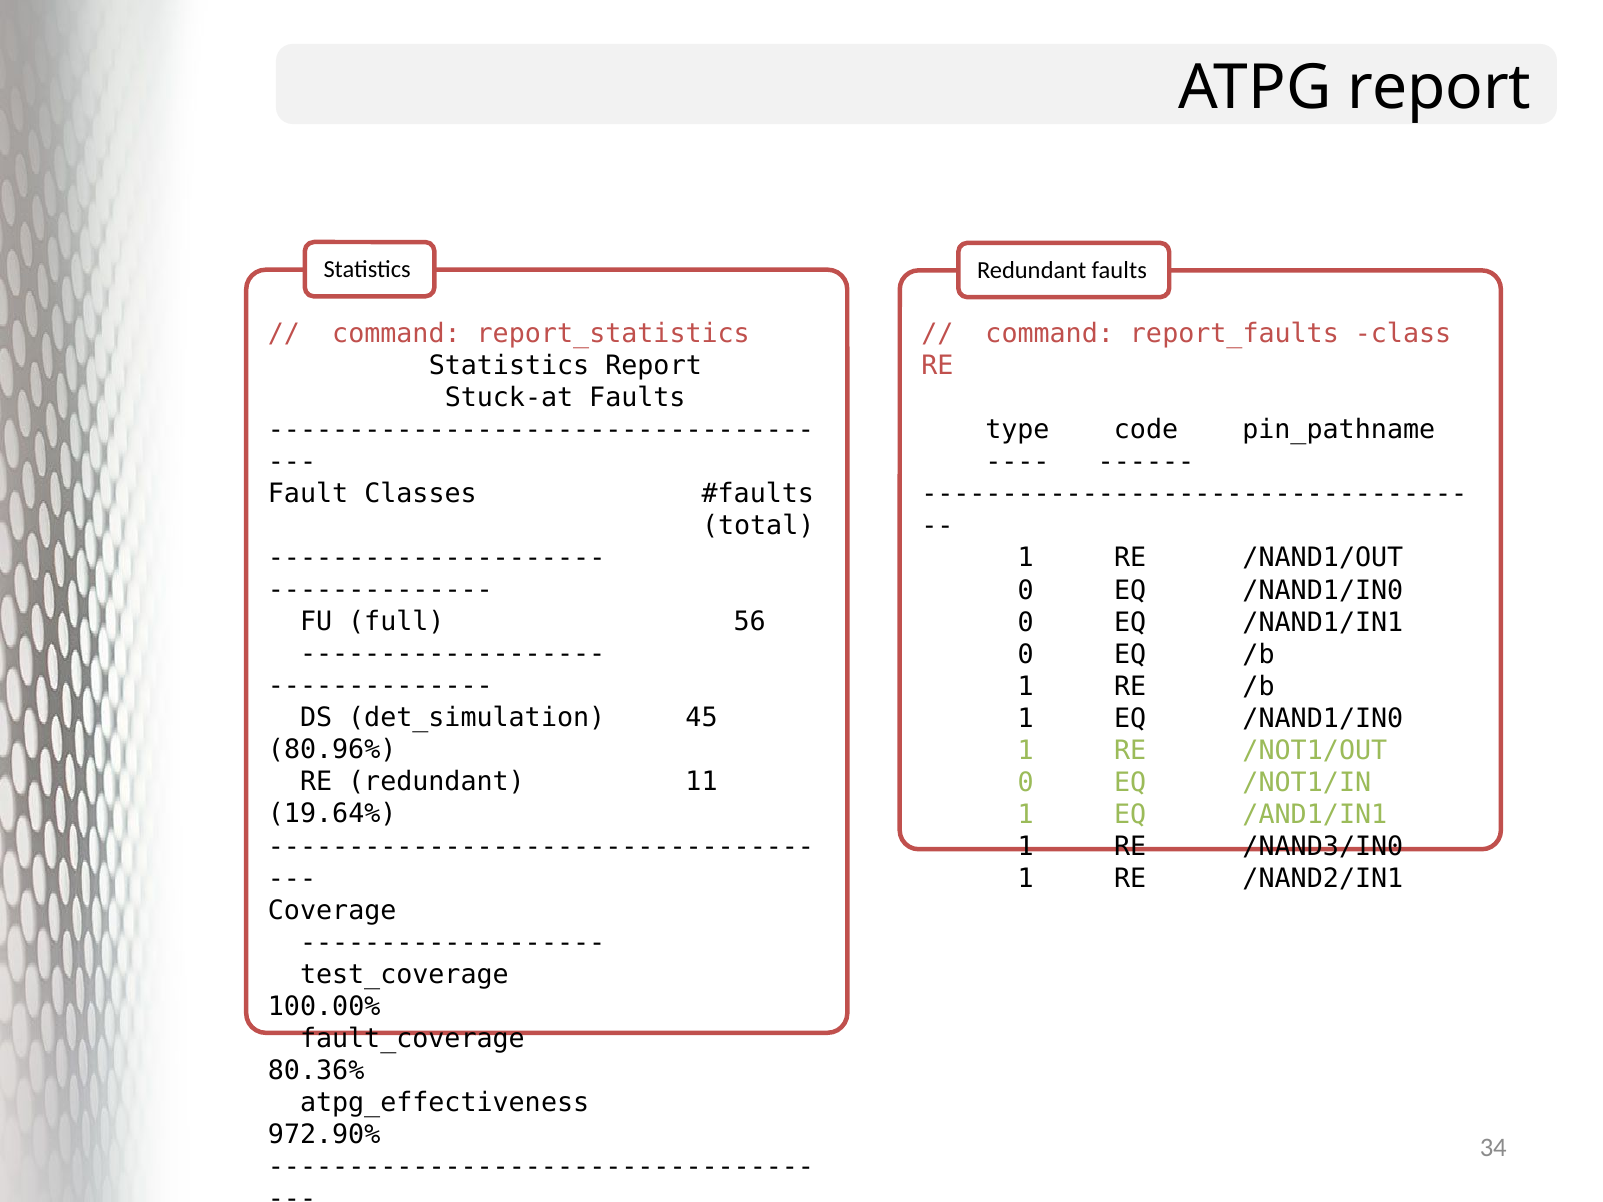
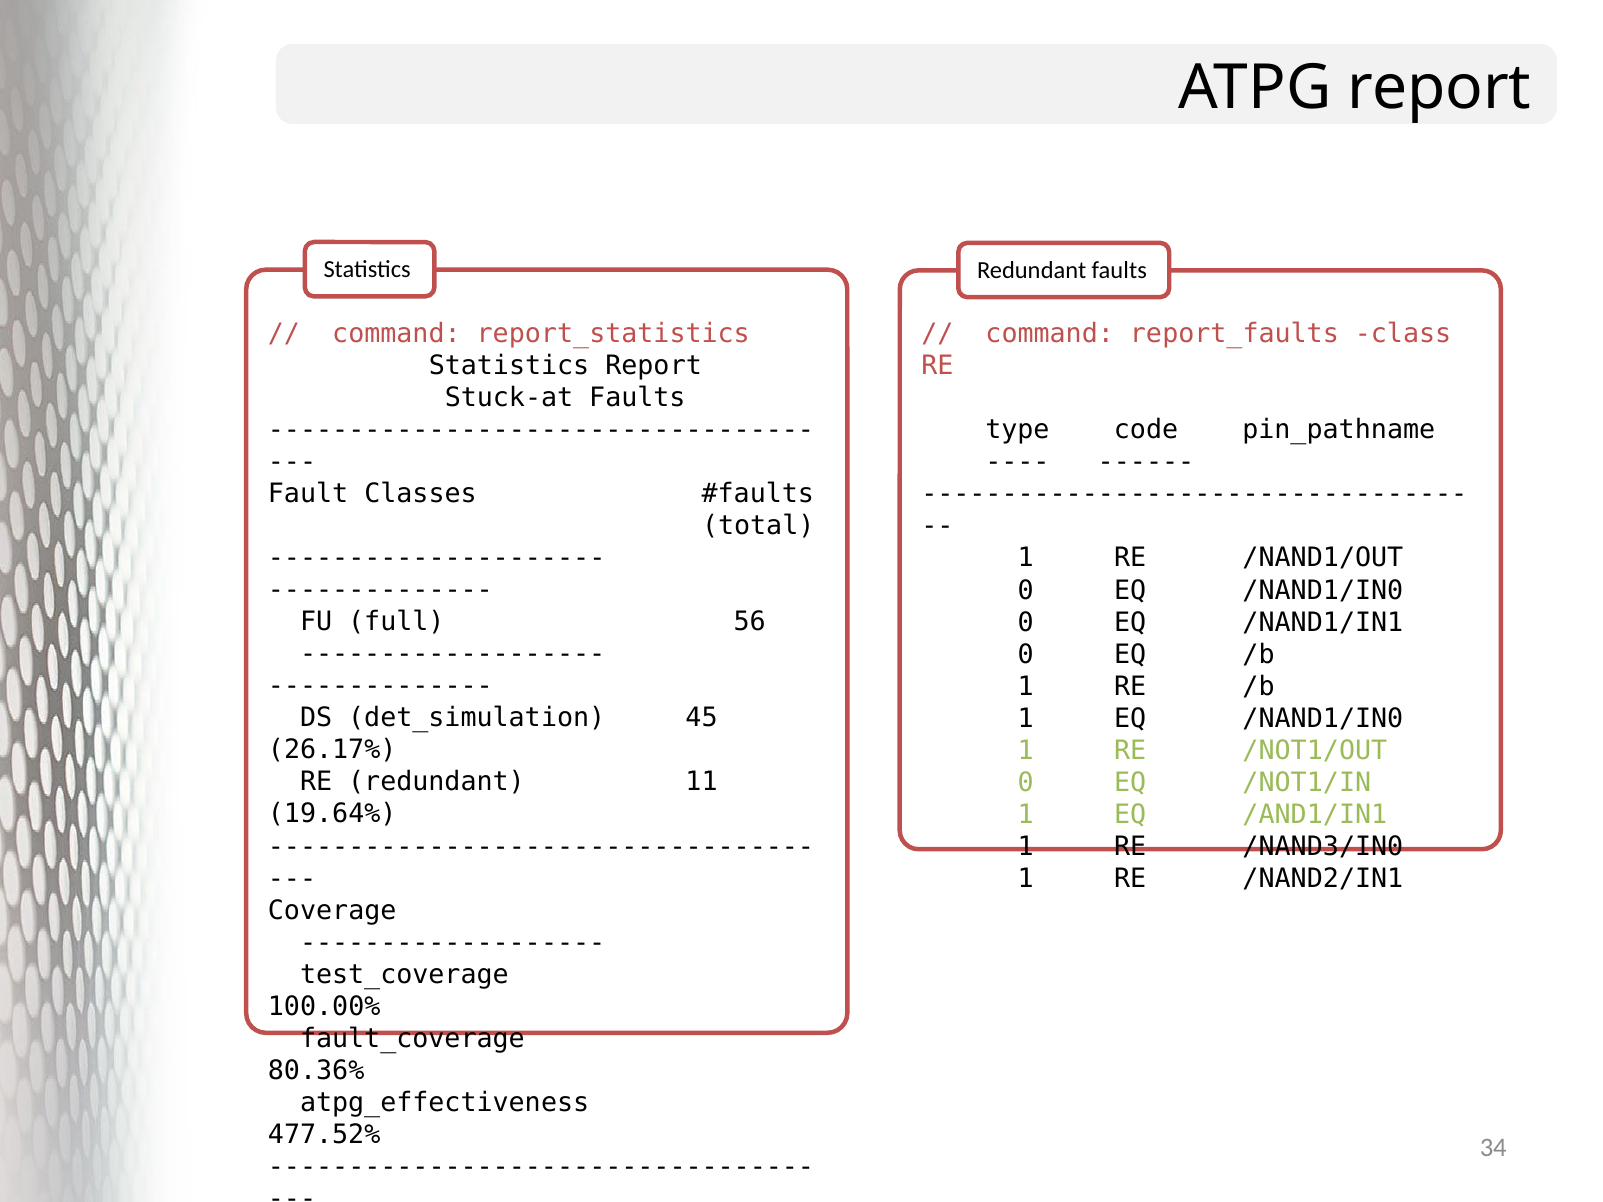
80.96%: 80.96% -> 26.17% (332, 750)
972.90%: 972.90% -> 477.52% (324, 1135)
